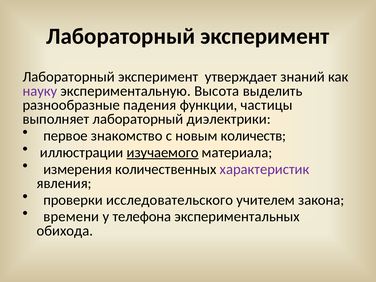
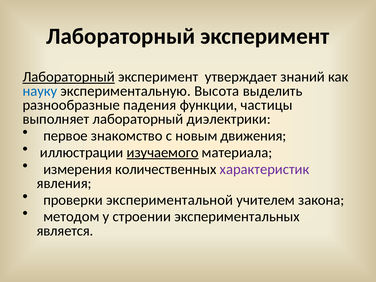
Лабораторный underline: none -> present (69, 77)
науку colour: purple -> blue (40, 91)
количеств: количеств -> движения (253, 136)
исследовательского: исследовательского -> экспериментальной (170, 200)
времени: времени -> методом (71, 217)
телефона: телефона -> строении (142, 217)
обихода: обихода -> является (65, 231)
